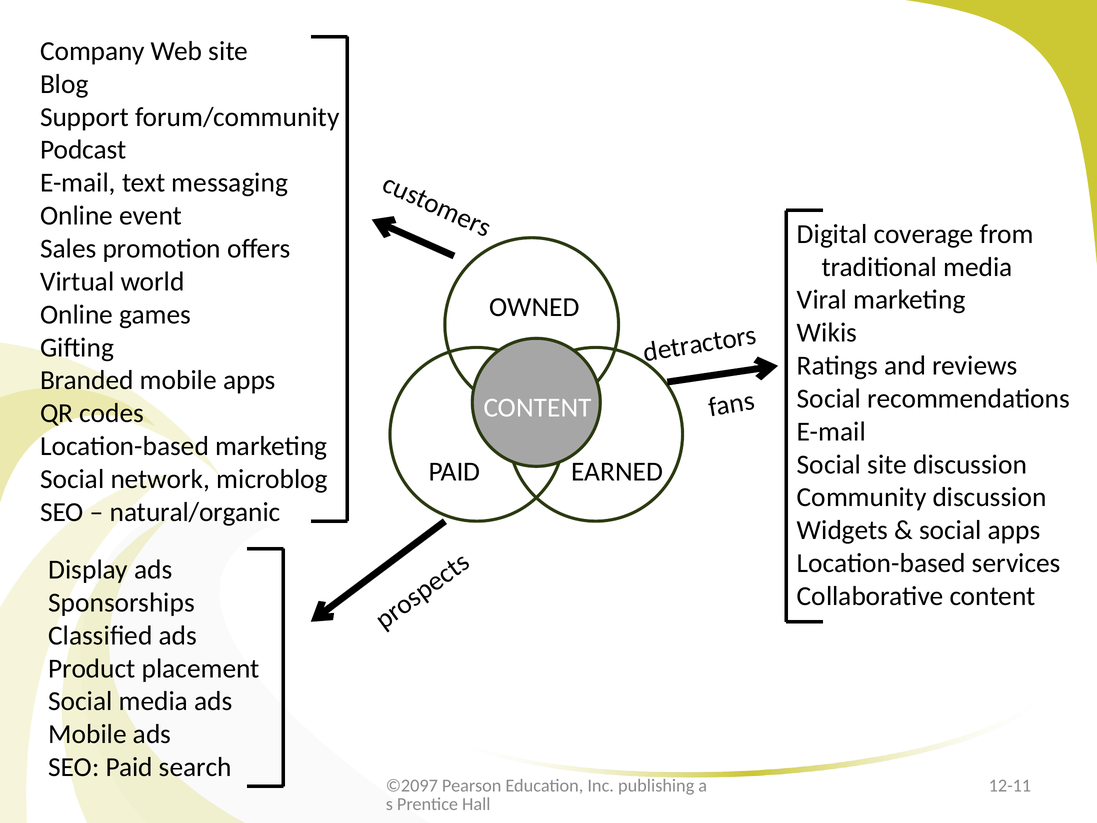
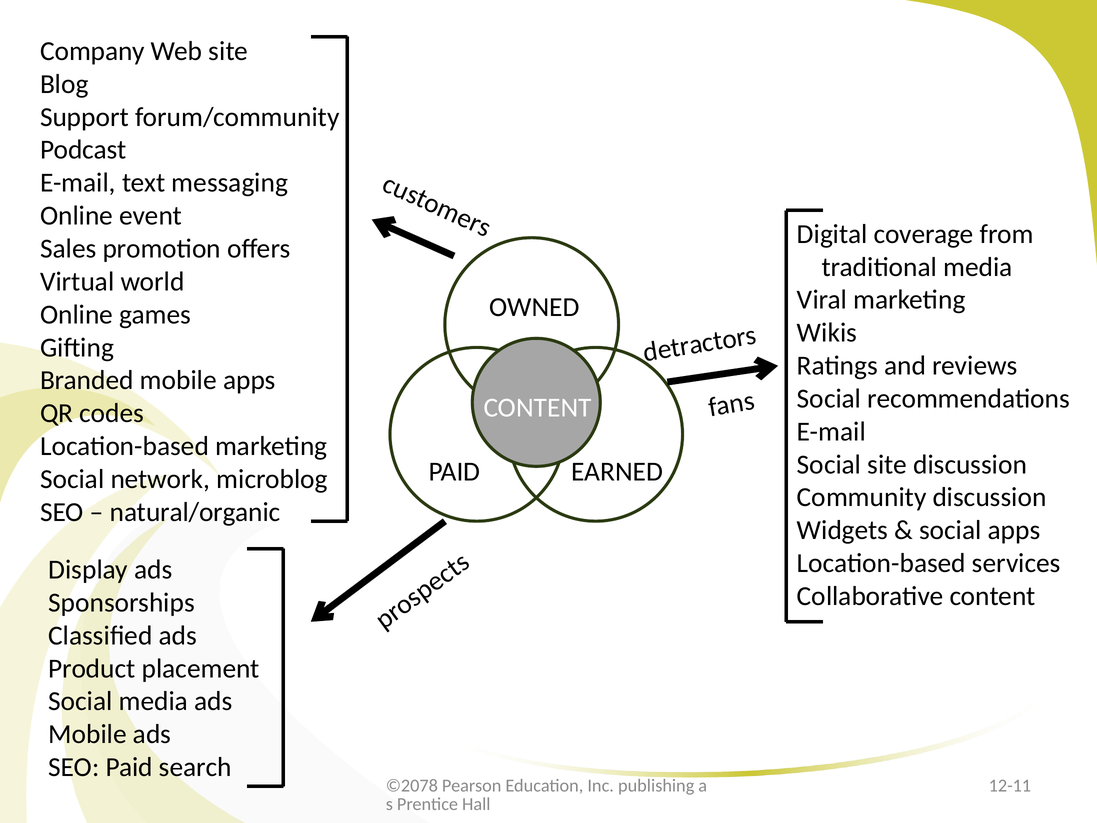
©2097: ©2097 -> ©2078 (412, 786)
